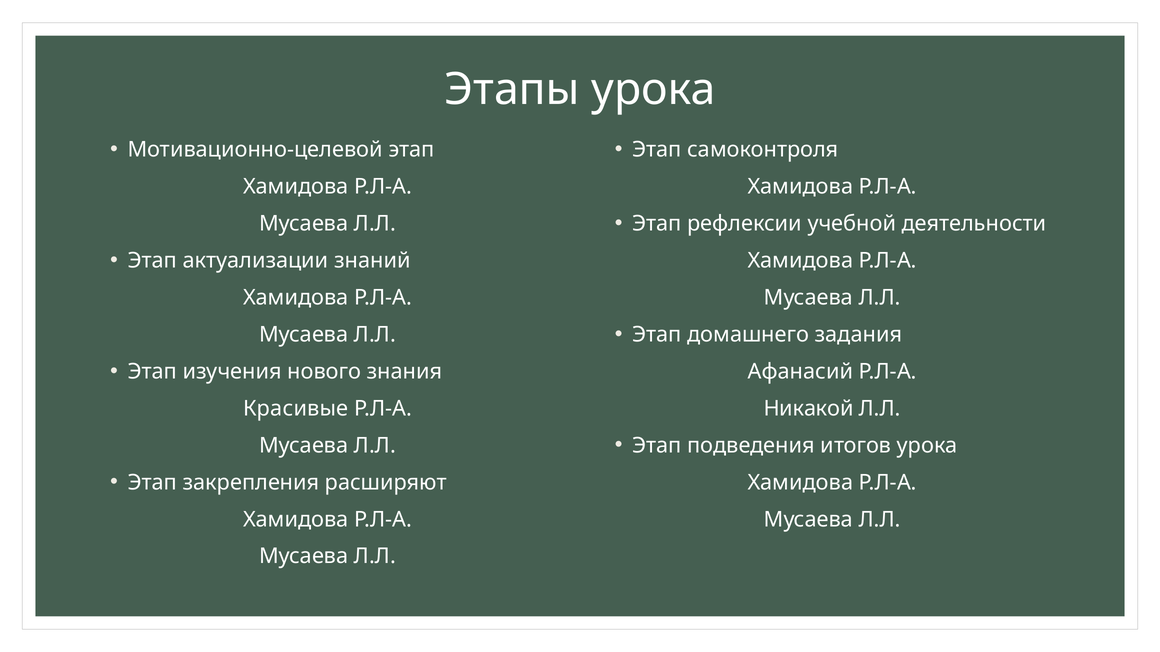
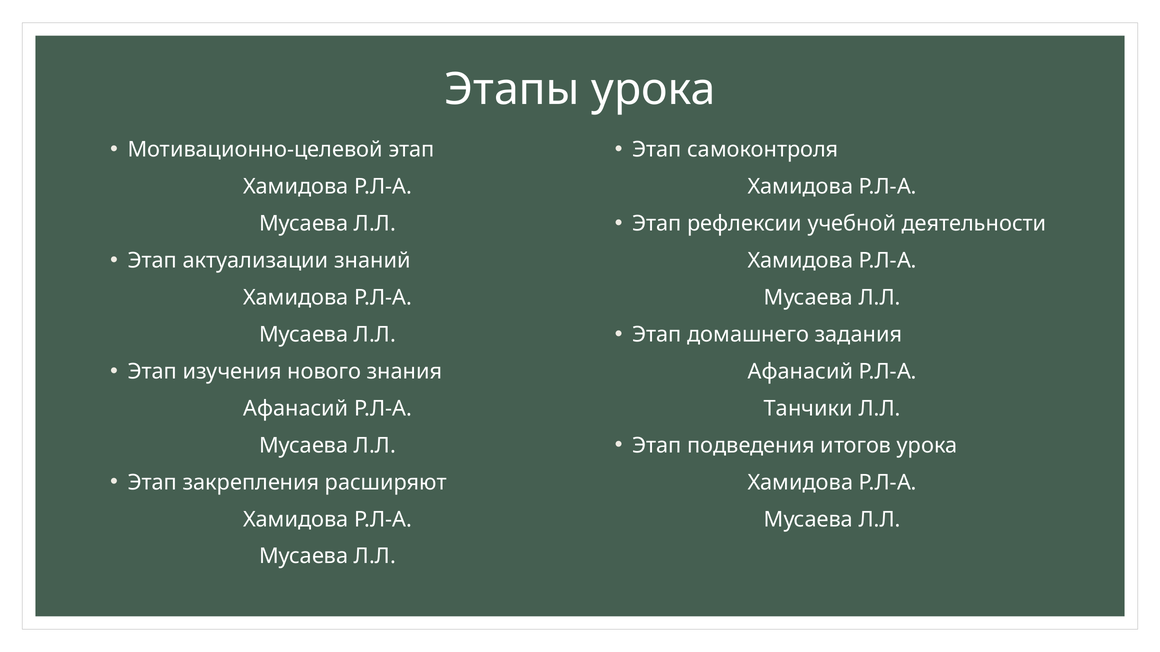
Красивые: Красивые -> Афанасий (296, 409)
Никакой: Никакой -> Танчики (808, 409)
